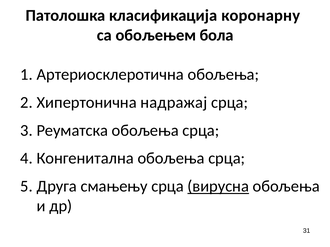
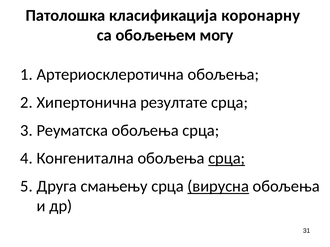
бола: бола -> могу (217, 35)
надражај: надражај -> резултате (174, 103)
срца underline: none -> present (227, 159)
